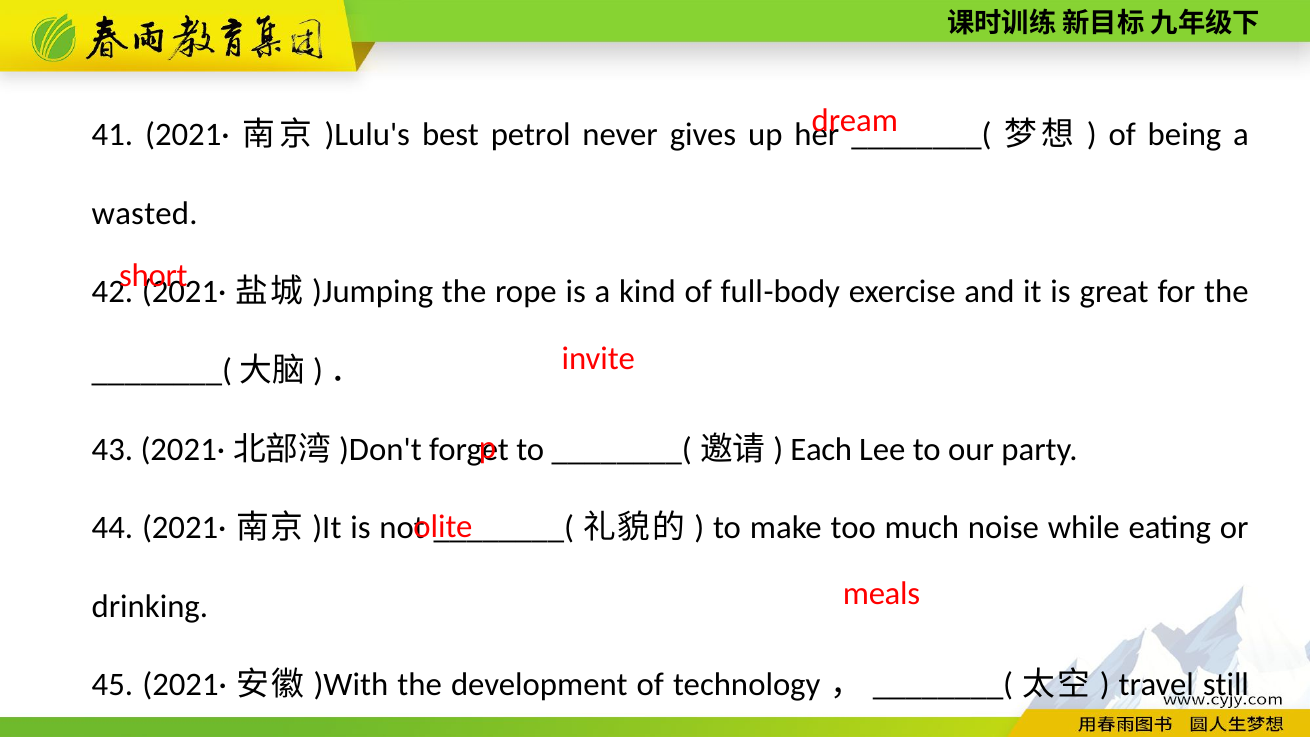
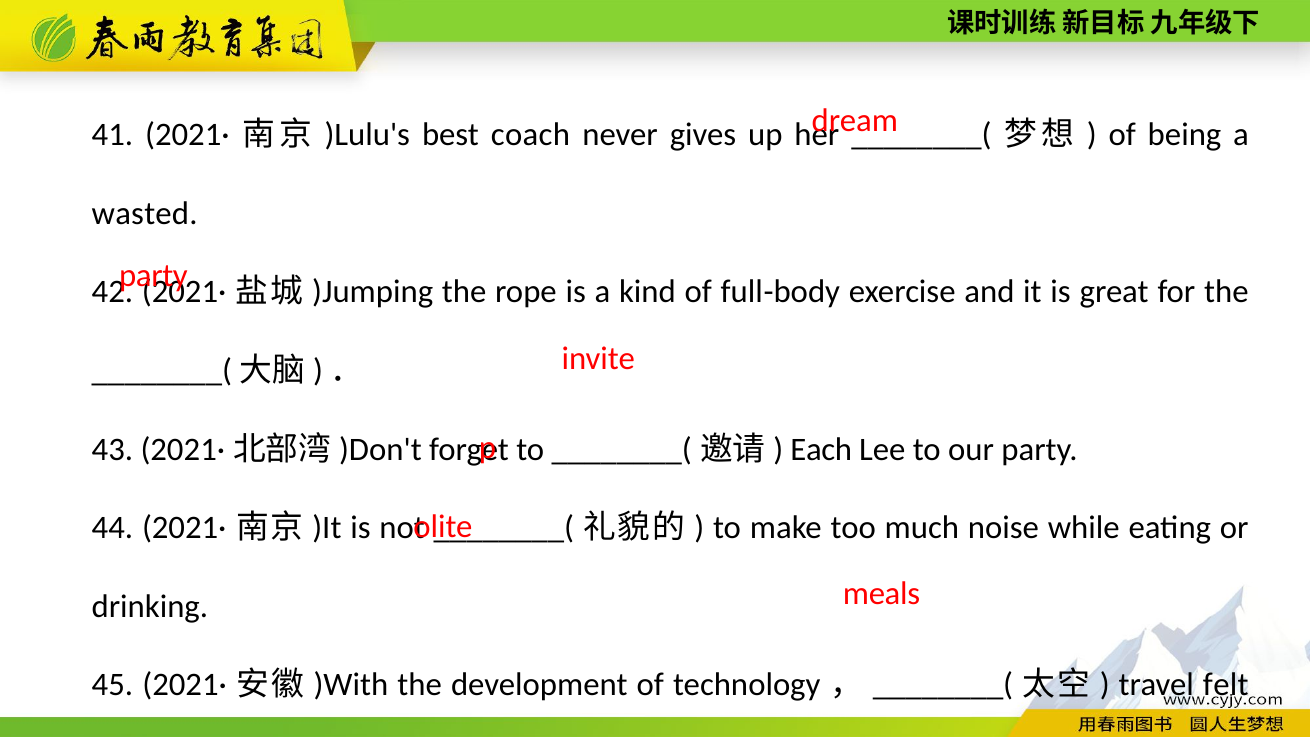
petrol: petrol -> coach (531, 135)
short: short -> party (153, 276)
still: still -> felt (1226, 685)
